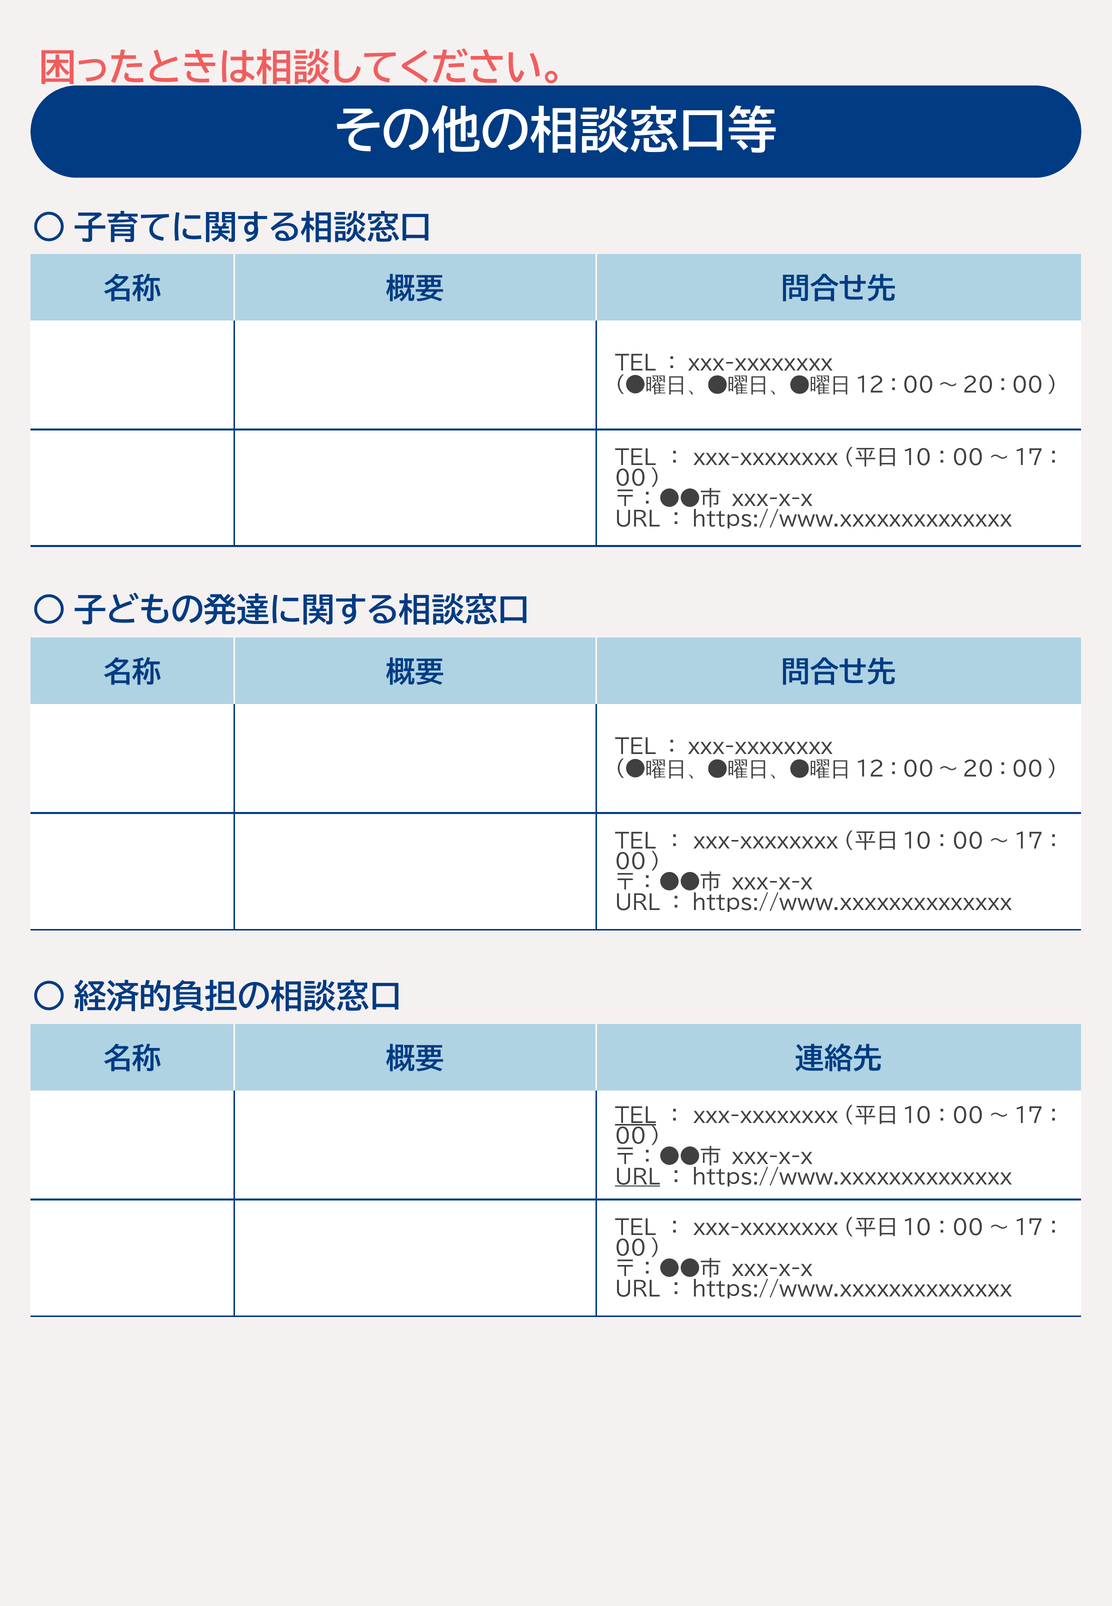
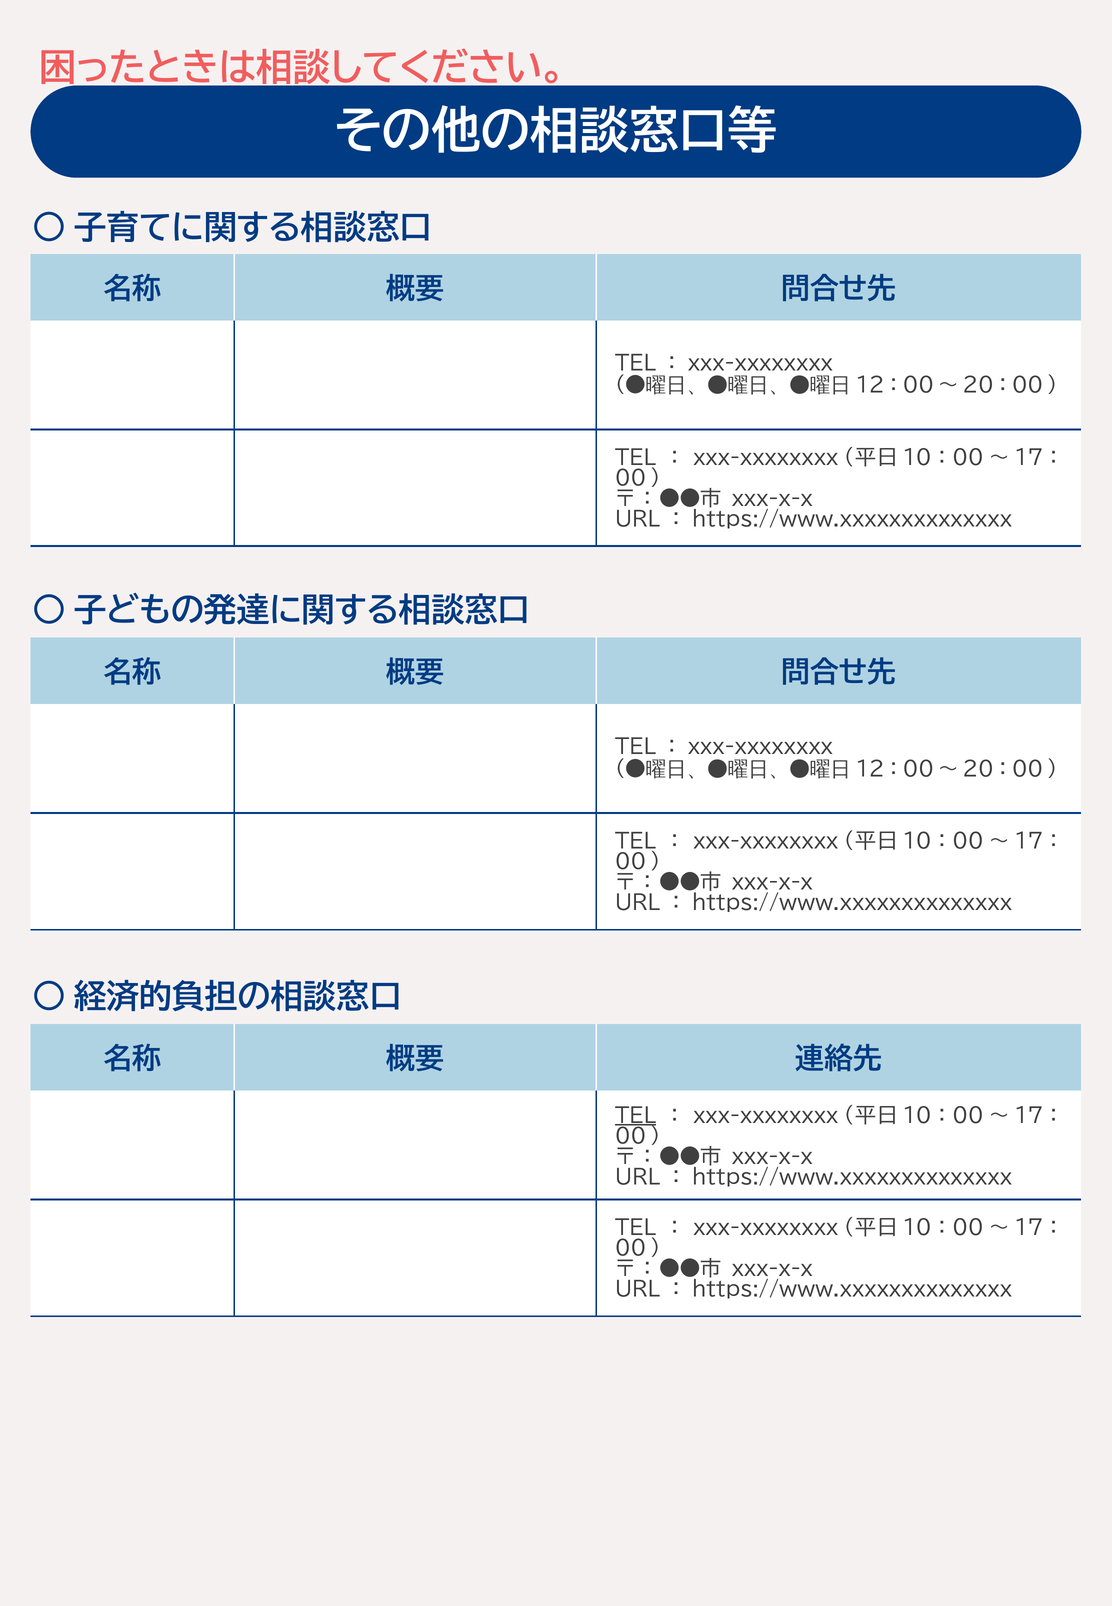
URL underline: present -> none (638, 1177)
